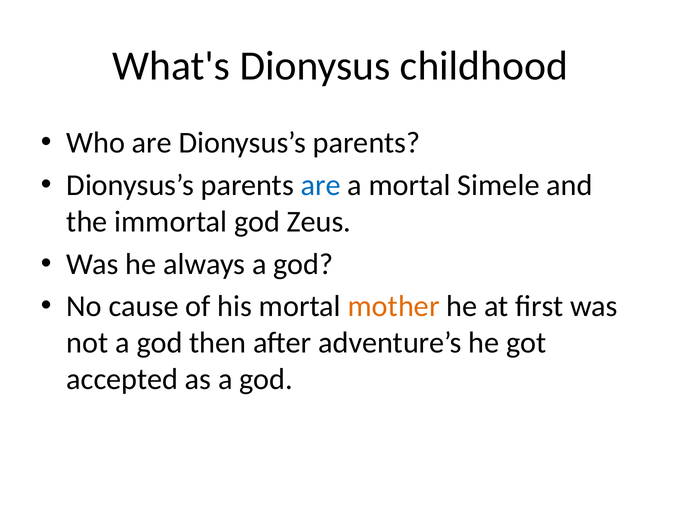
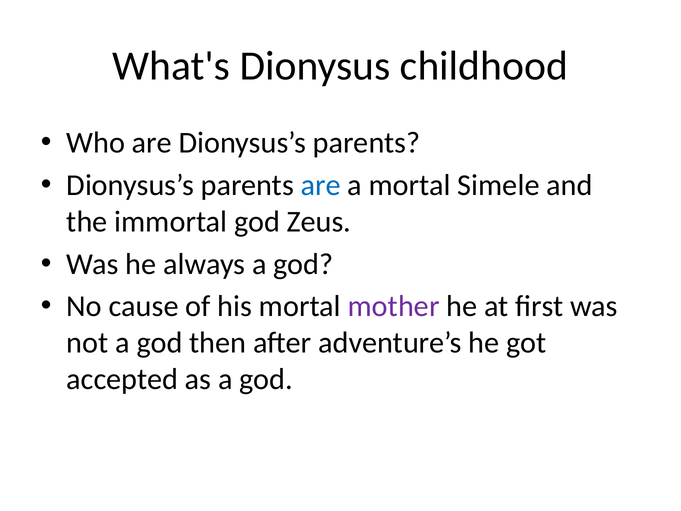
mother colour: orange -> purple (394, 306)
